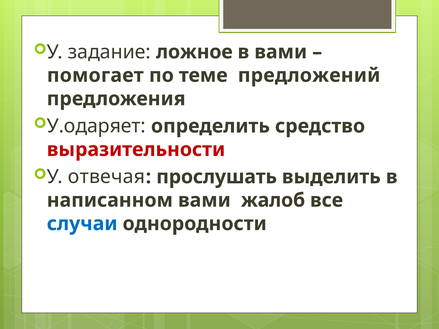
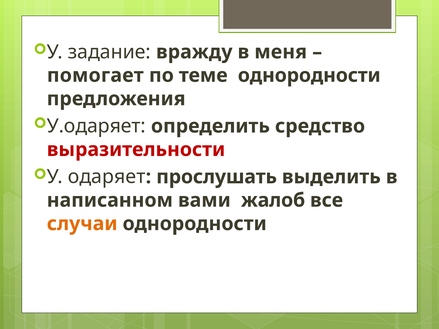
ложное: ложное -> вражду (194, 52)
в вами: вами -> меня (281, 52)
теме предложений: предложений -> однородности (309, 75)
отвечая: отвечая -> одаряет (107, 177)
случаи colour: blue -> orange (82, 224)
